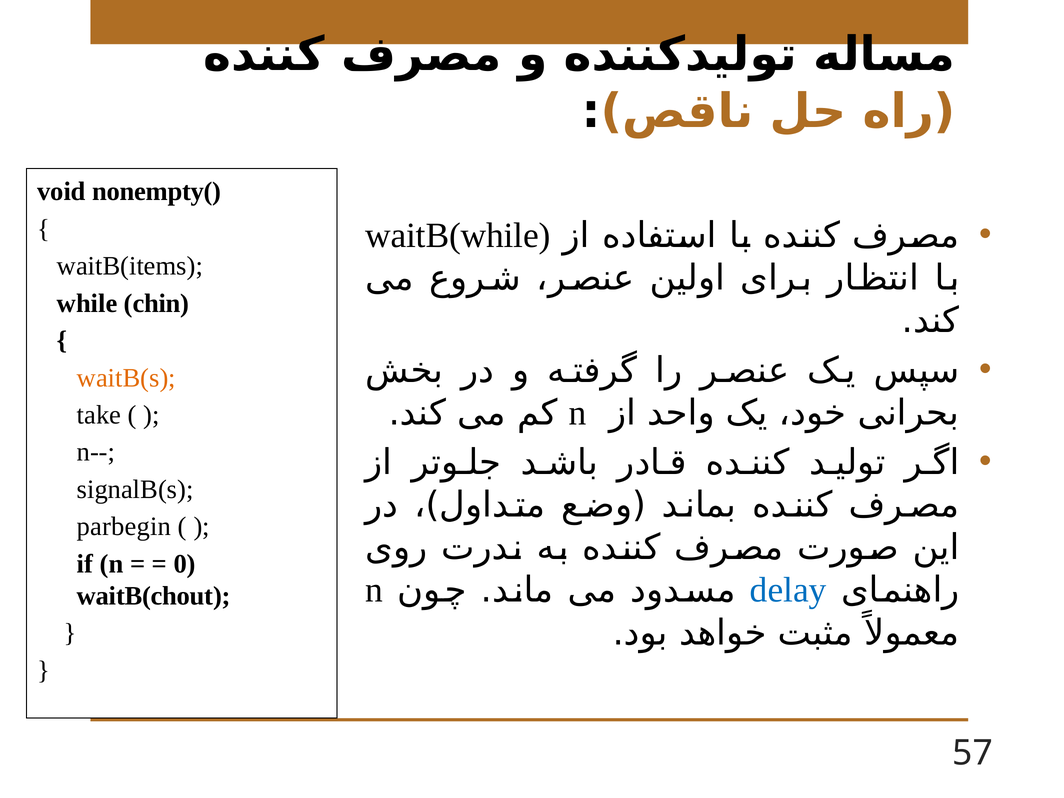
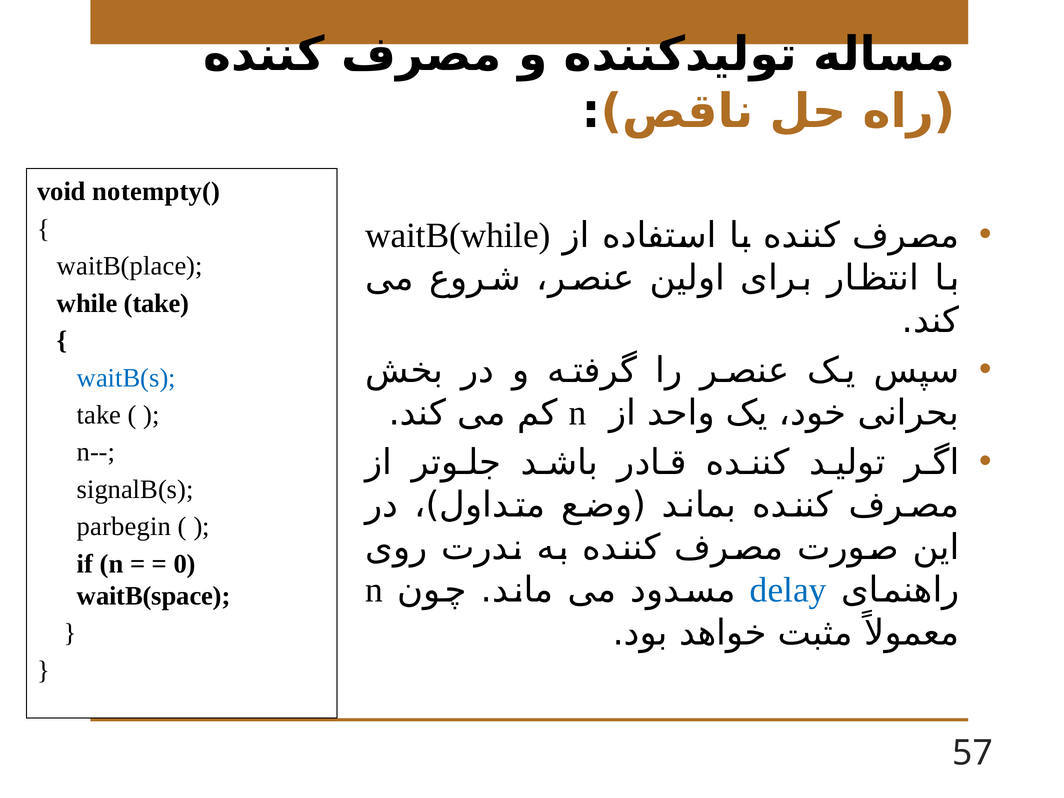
nonempty(: nonempty( -> notempty( (156, 192)
waitB(items: waitB(items -> waitB(place (130, 266)
while chin: chin -> take (157, 303)
waitB(s colour: orange -> blue (126, 378)
waitB(chout: waitB(chout -> waitB(space (154, 596)
